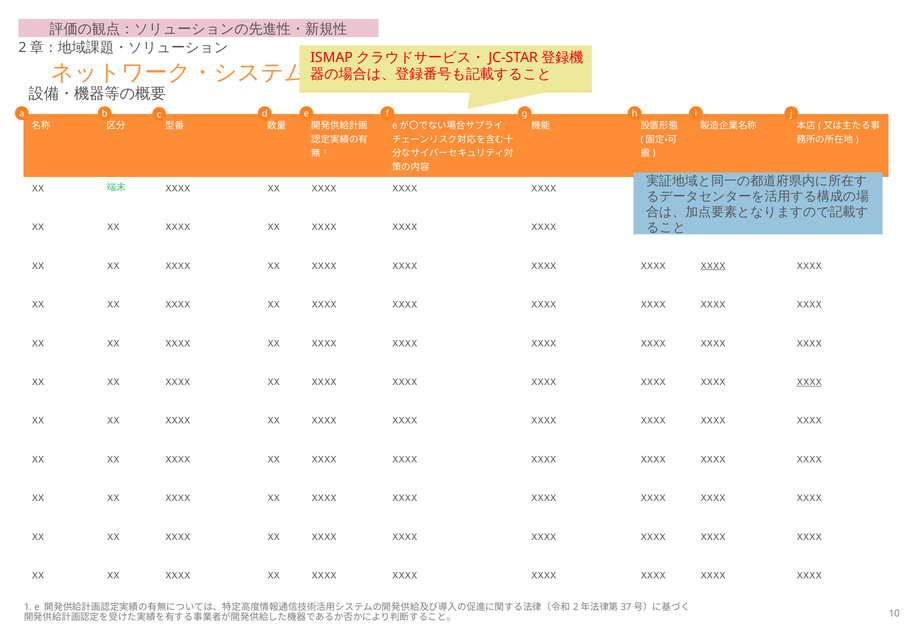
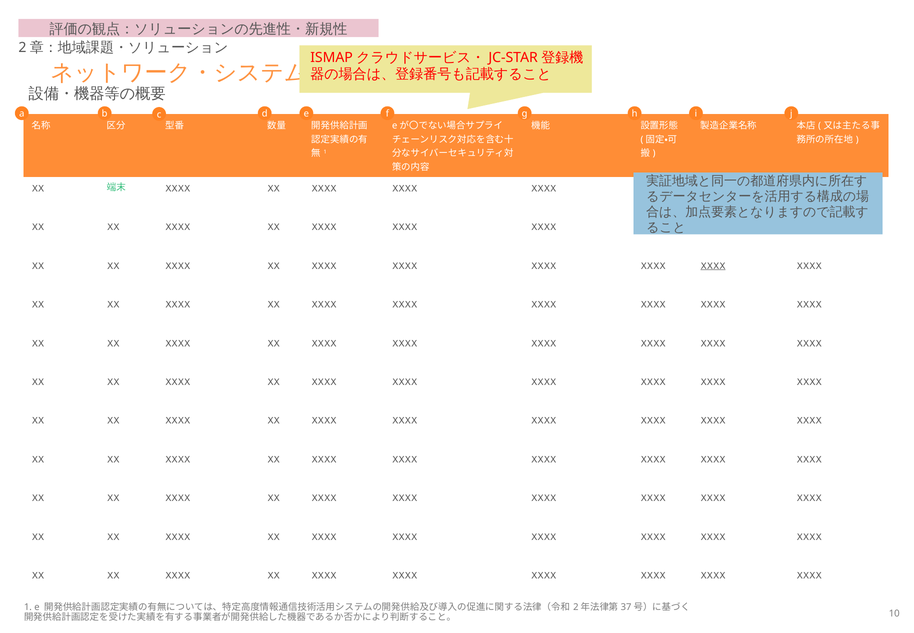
XXXX underline: present -> none (809, 382)
